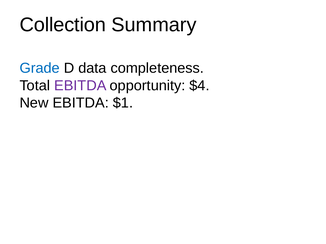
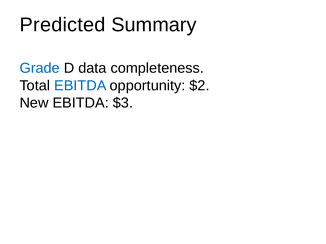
Collection: Collection -> Predicted (63, 25)
EBITDA colour: purple -> blue (80, 86)
$4: $4 -> $2 (199, 86)
$1: $1 -> $3 (123, 103)
